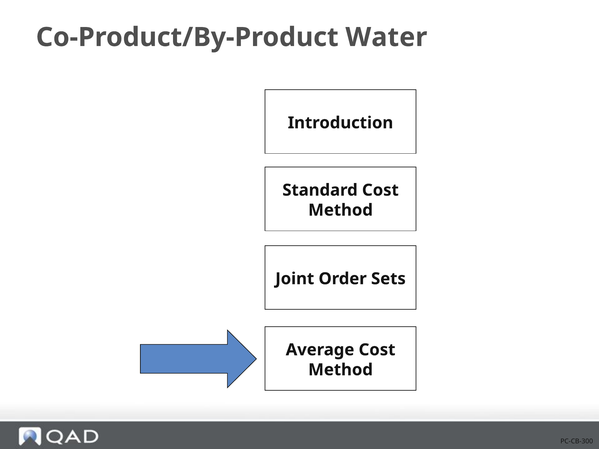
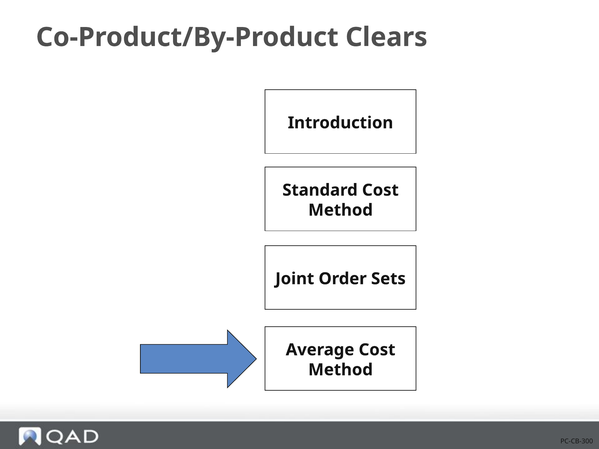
Water: Water -> Clears (386, 37)
